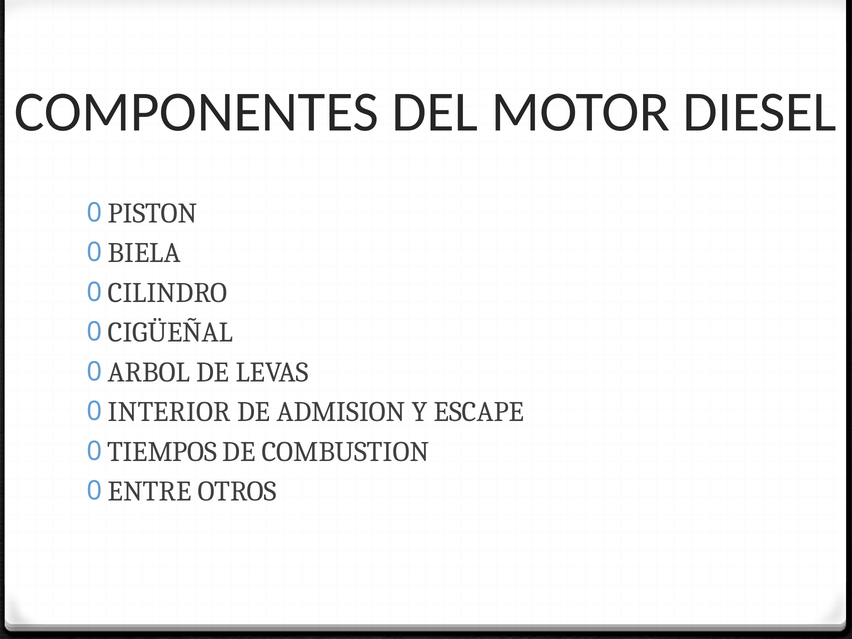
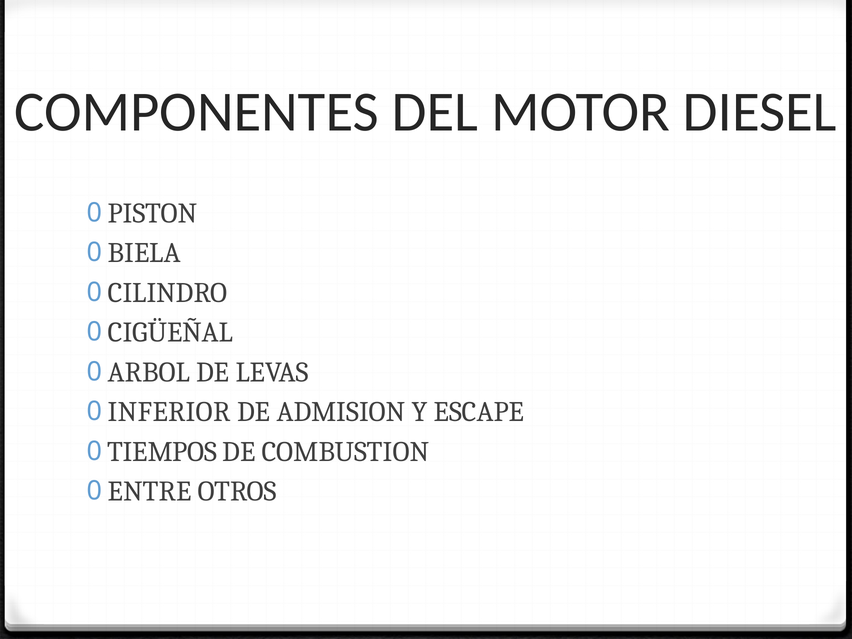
INTERIOR: INTERIOR -> INFERIOR (169, 412)
